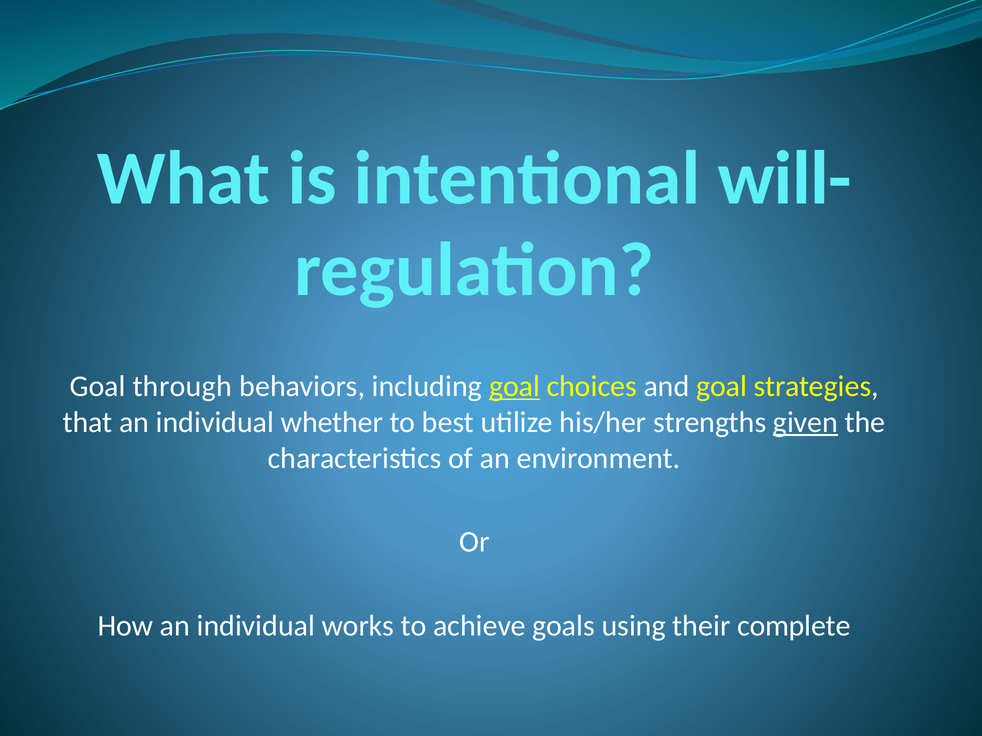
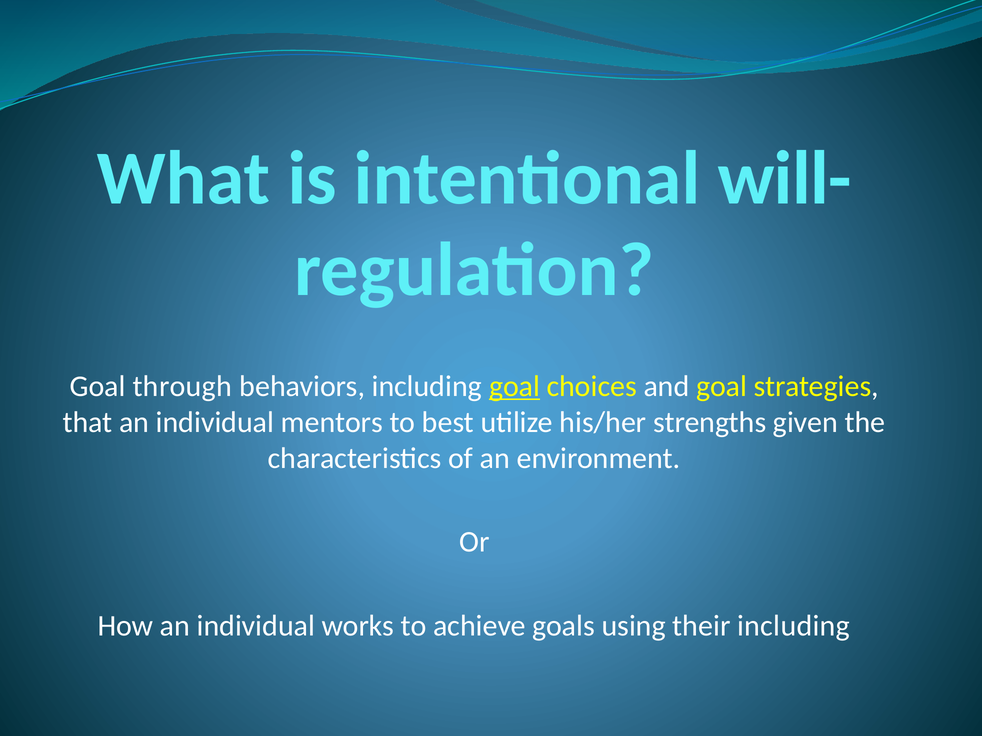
whether: whether -> mentors (332, 423)
given underline: present -> none (805, 423)
their complete: complete -> including (794, 626)
